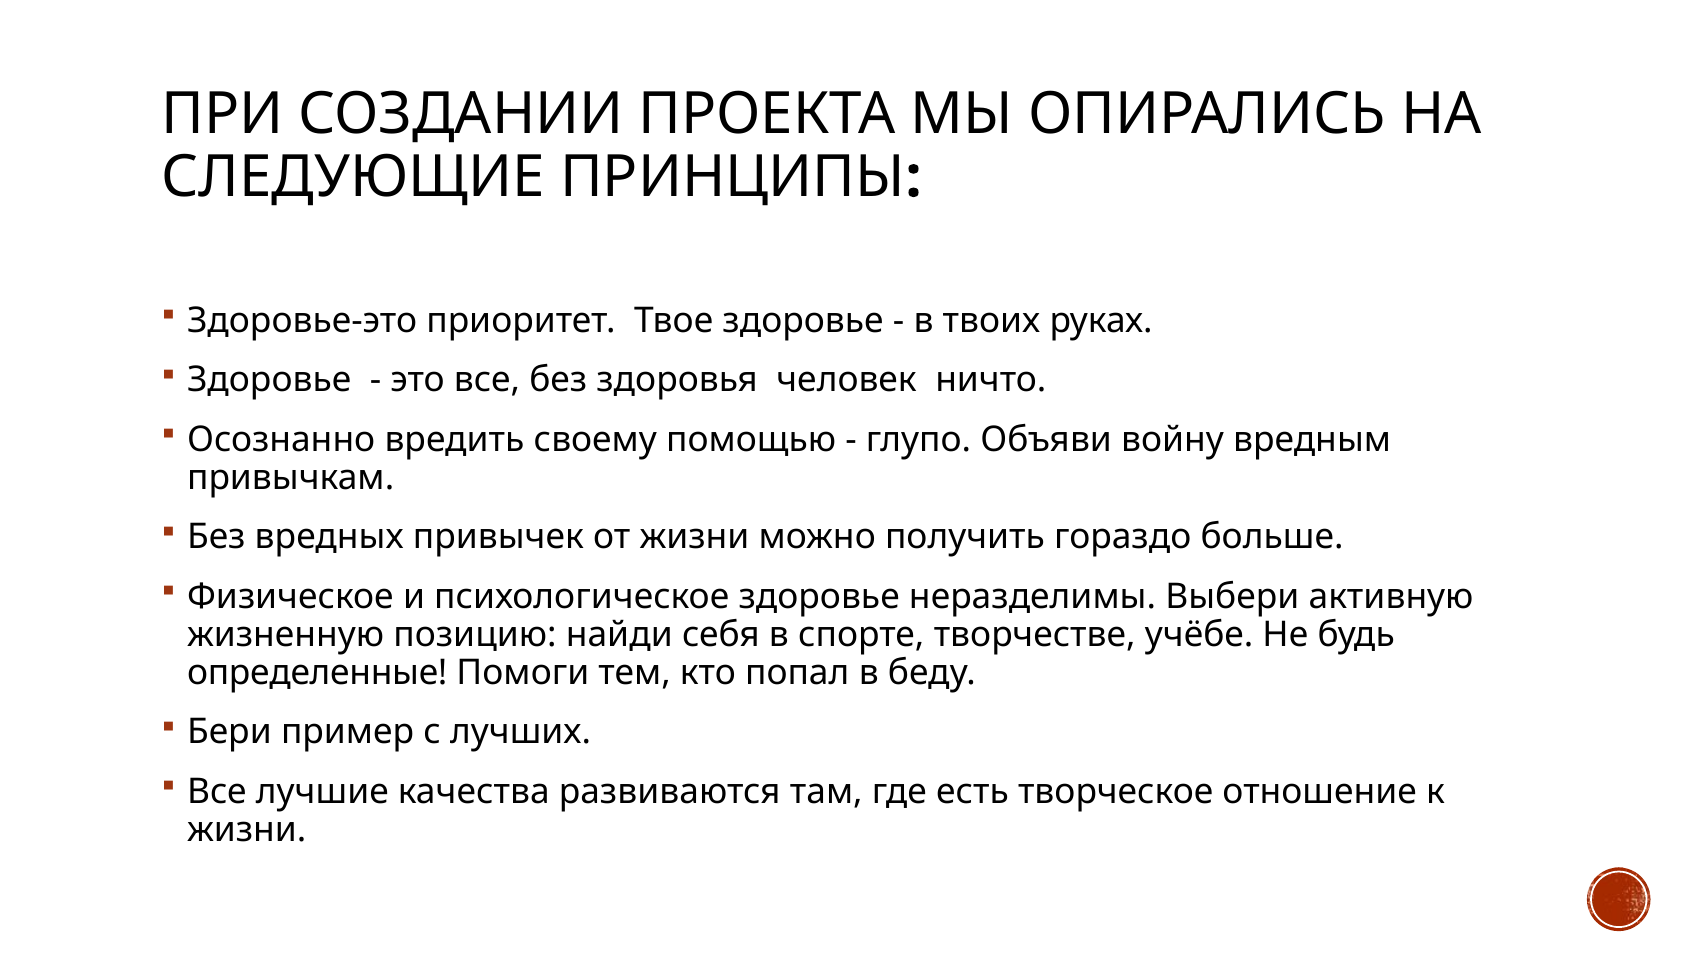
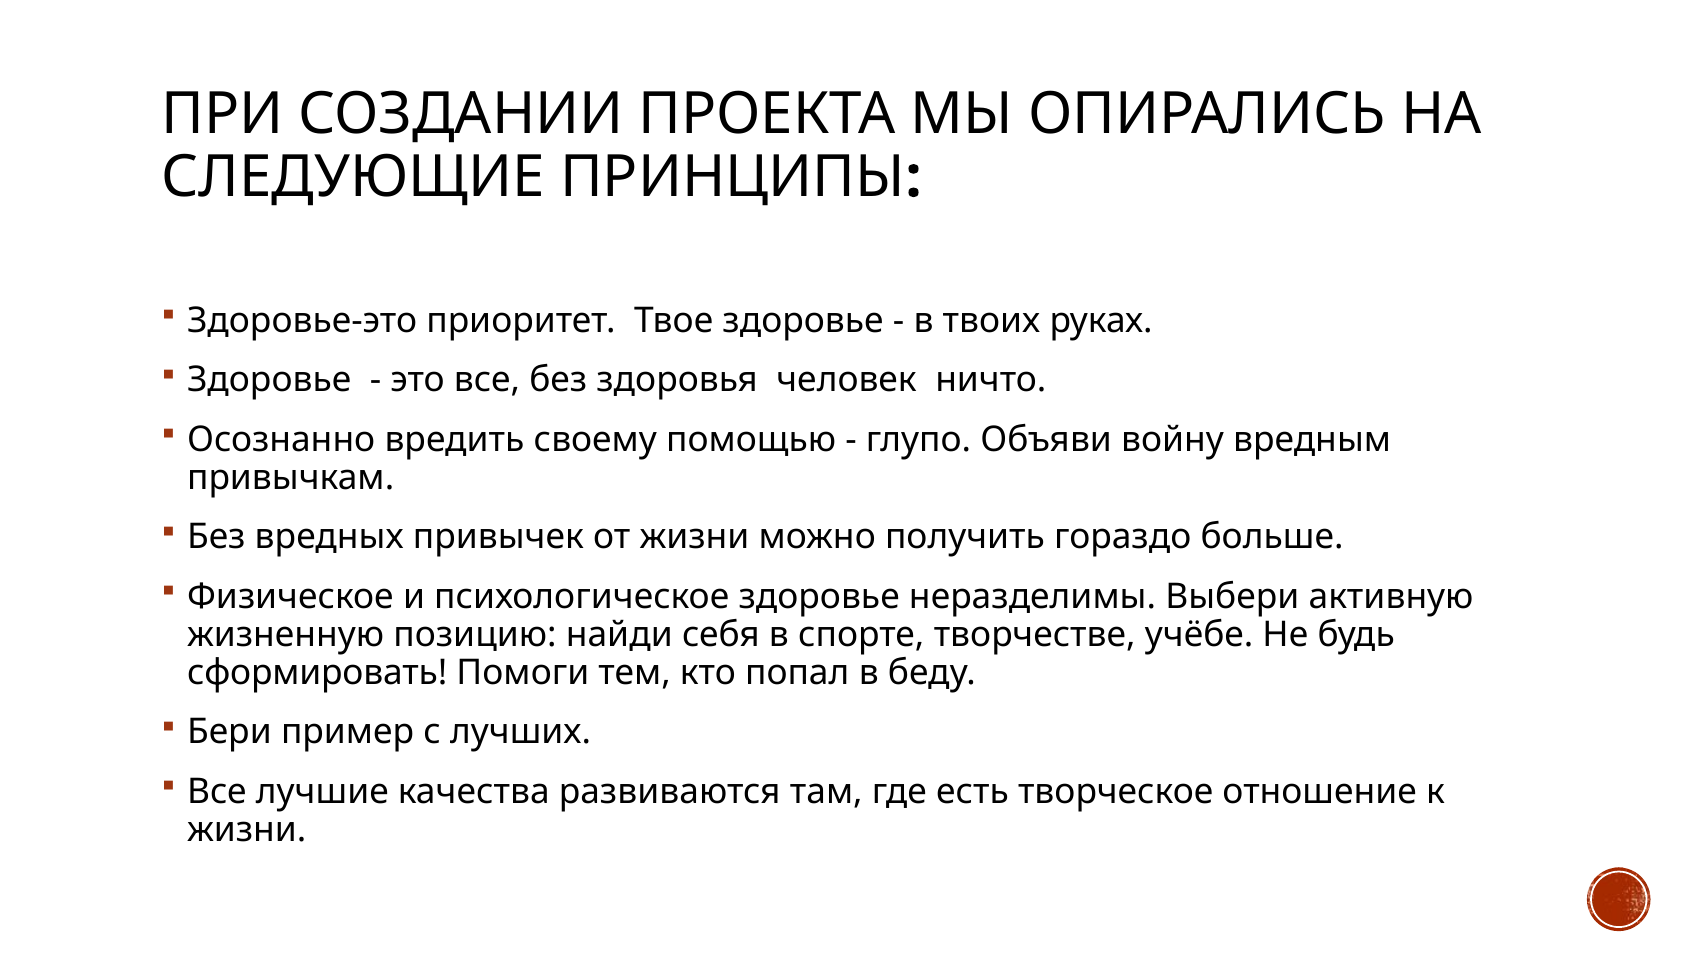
определенные: определенные -> сформировать (317, 673)
